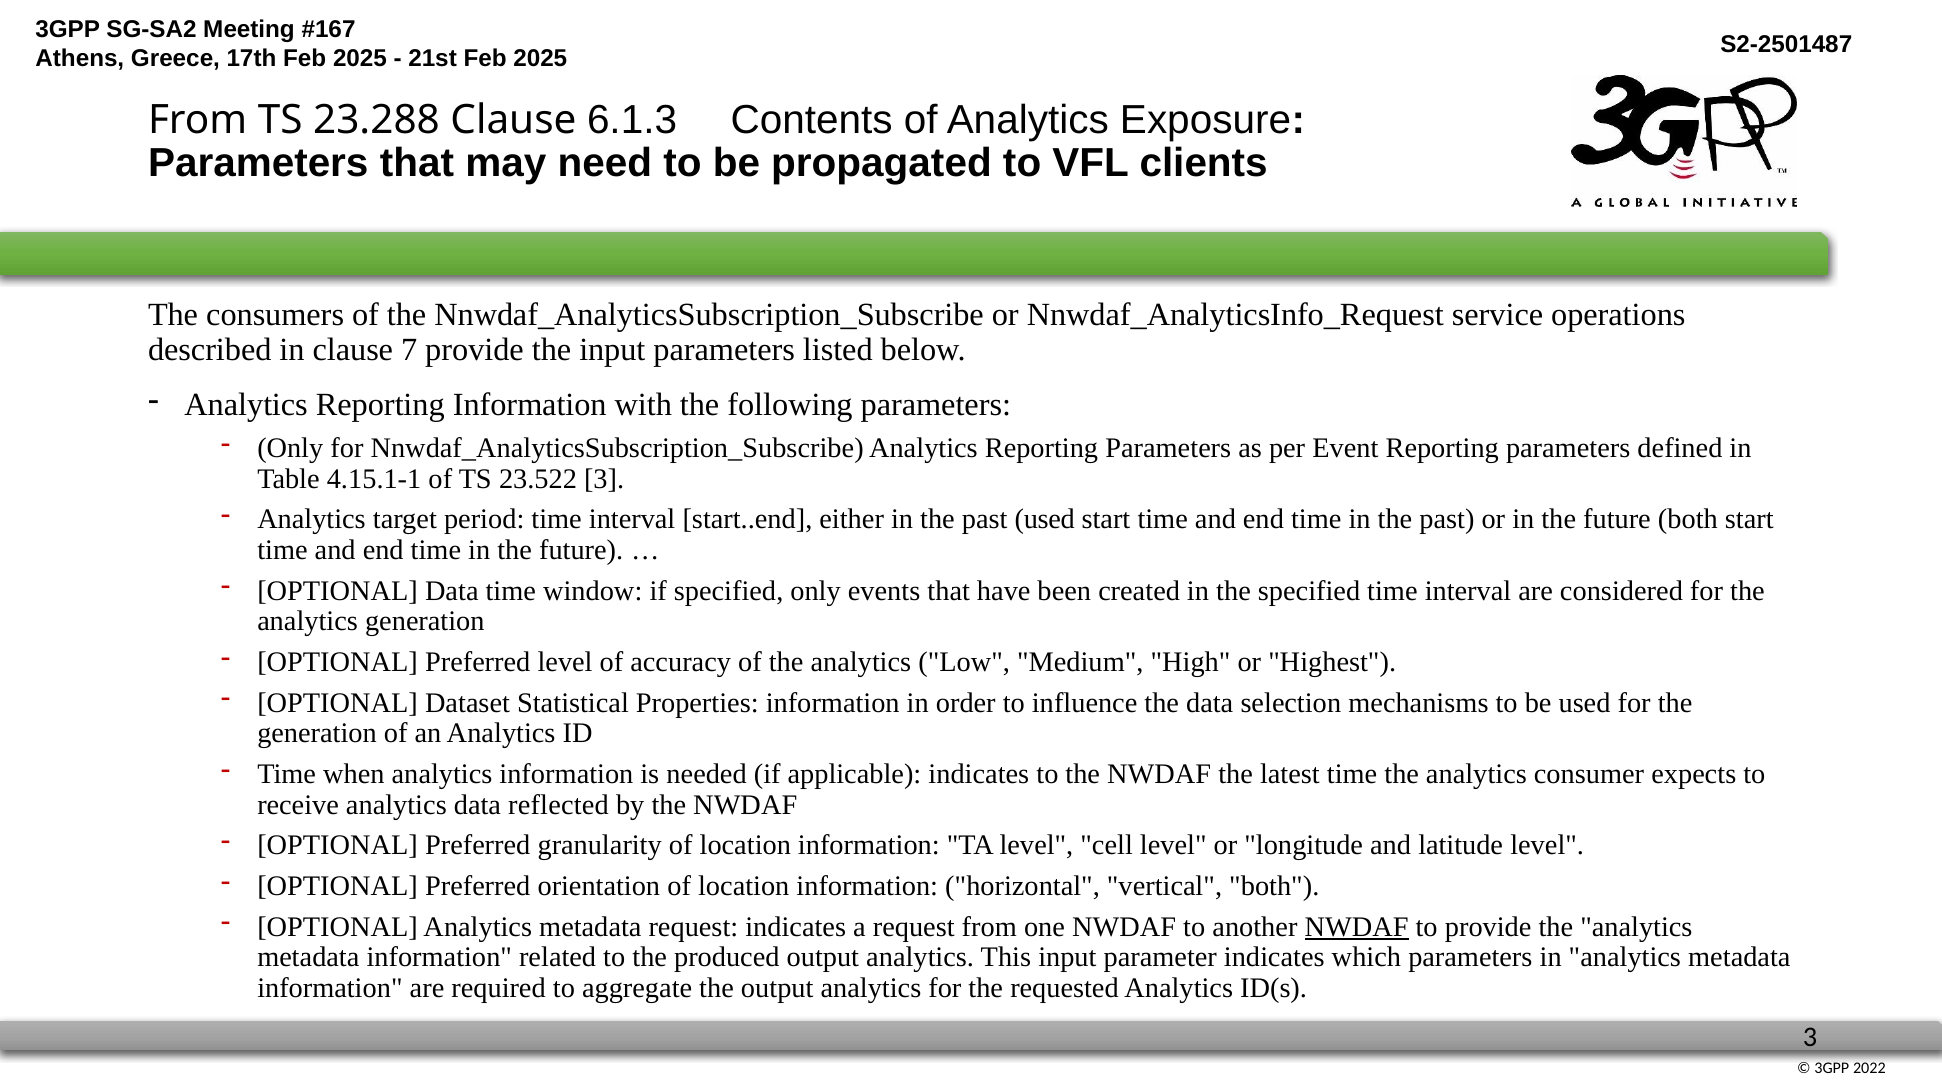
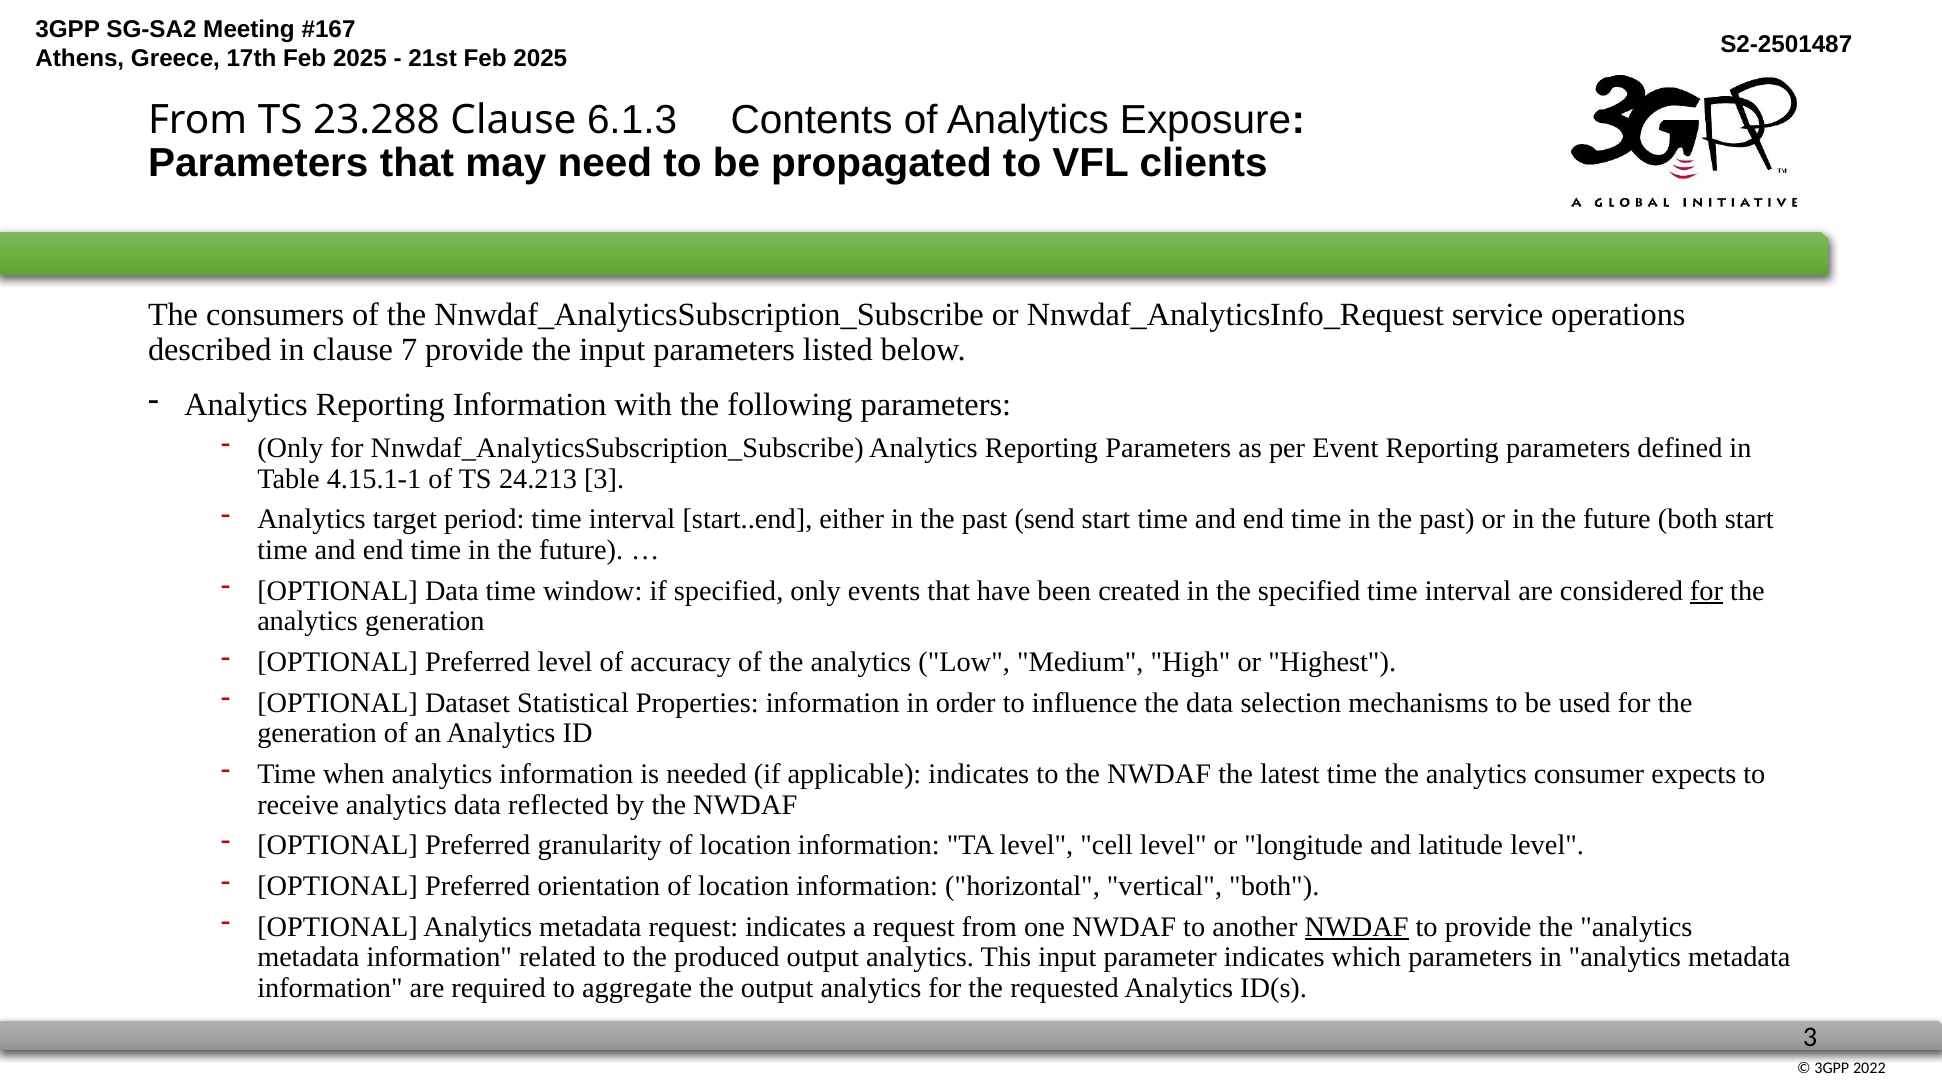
23.522: 23.522 -> 24.213 (538, 479)
past used: used -> send (1045, 520)
for underline: none -> present (1706, 591)
